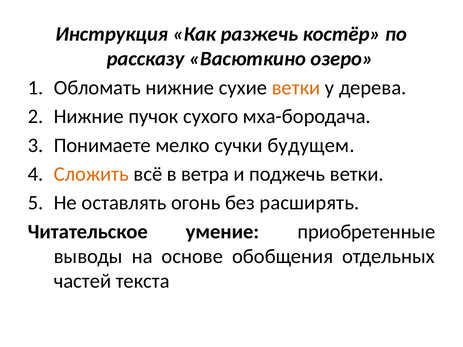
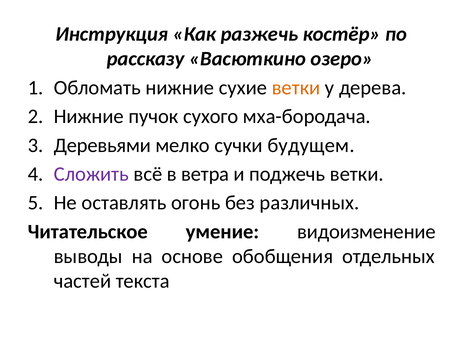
Понимаете: Понимаете -> Деревьями (102, 145)
Сложить colour: orange -> purple (91, 174)
расширять: расширять -> различных (309, 203)
приобретенные: приобретенные -> видоизменение (366, 232)
